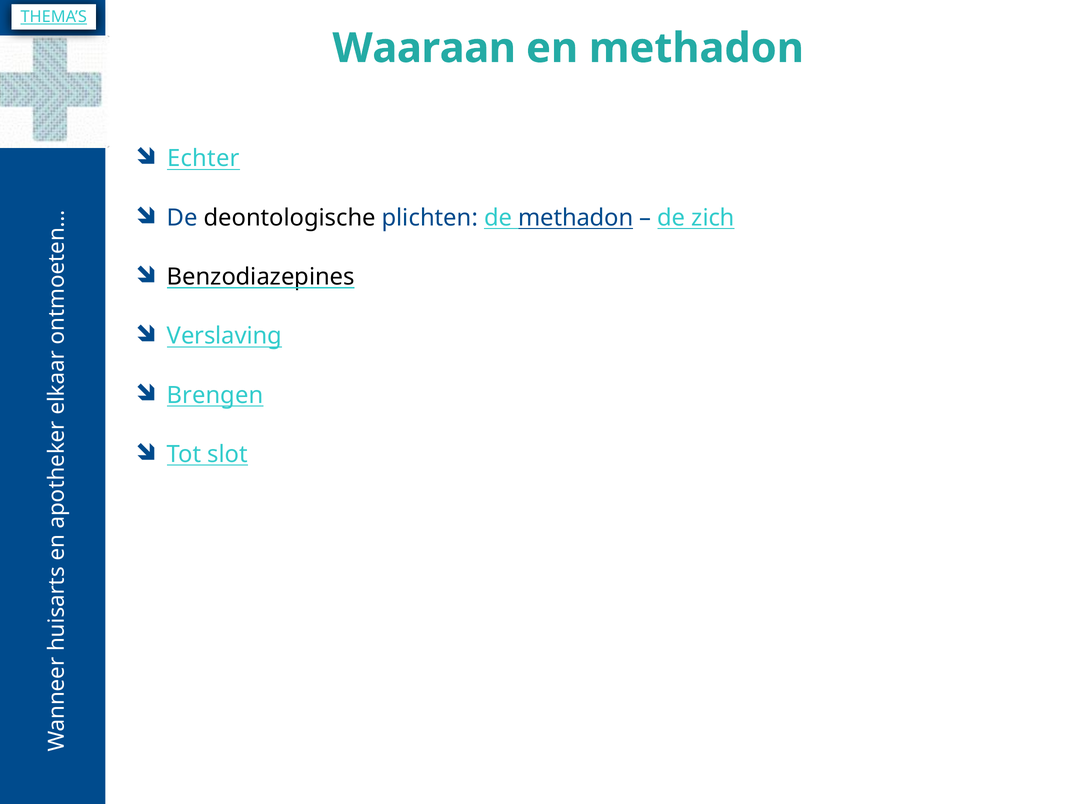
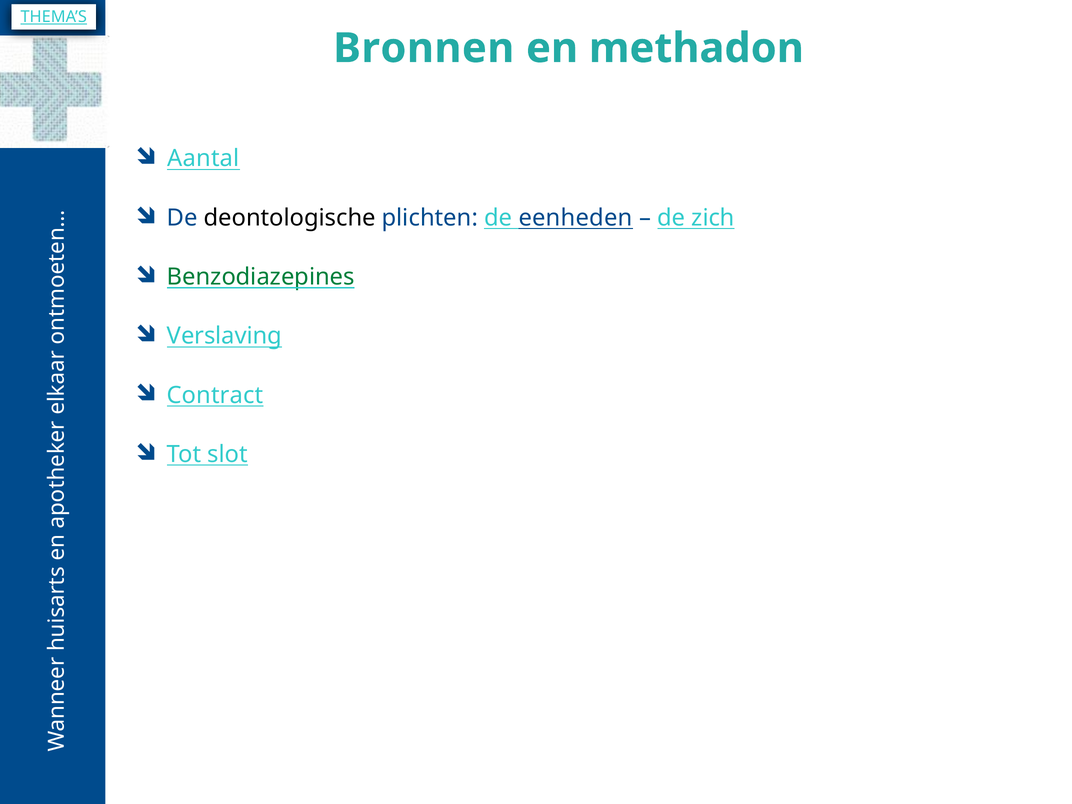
Waaraan: Waaraan -> Bronnen (424, 48)
Echter: Echter -> Aantal (203, 159)
de methadon: methadon -> eenheden (576, 218)
Benzodiazepines colour: black -> green (261, 277)
Brengen: Brengen -> Contract (215, 395)
